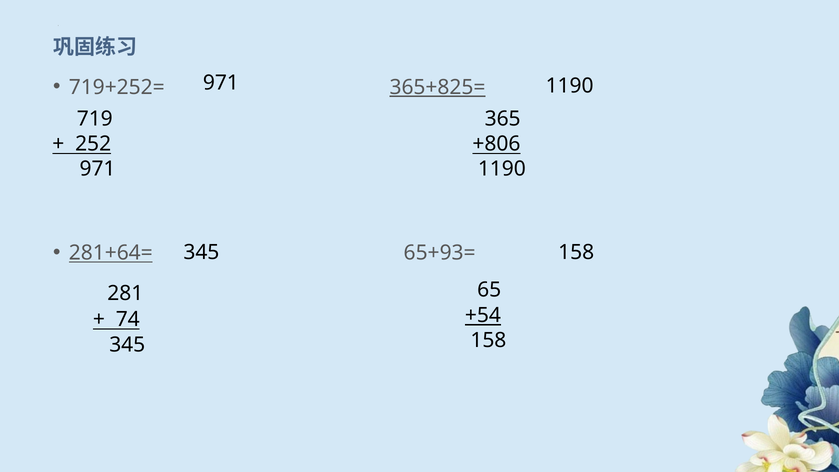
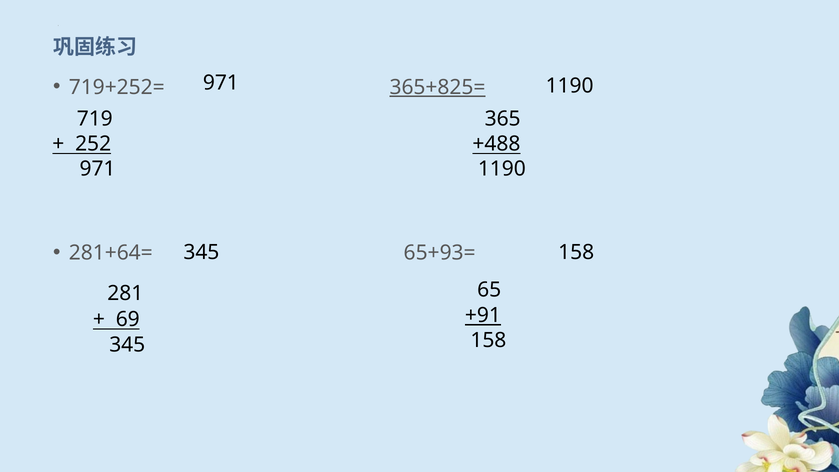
+806: +806 -> +488 (496, 144)
281+64= underline: present -> none (111, 253)
+54: +54 -> +91 (483, 315)
74: 74 -> 69 (128, 319)
